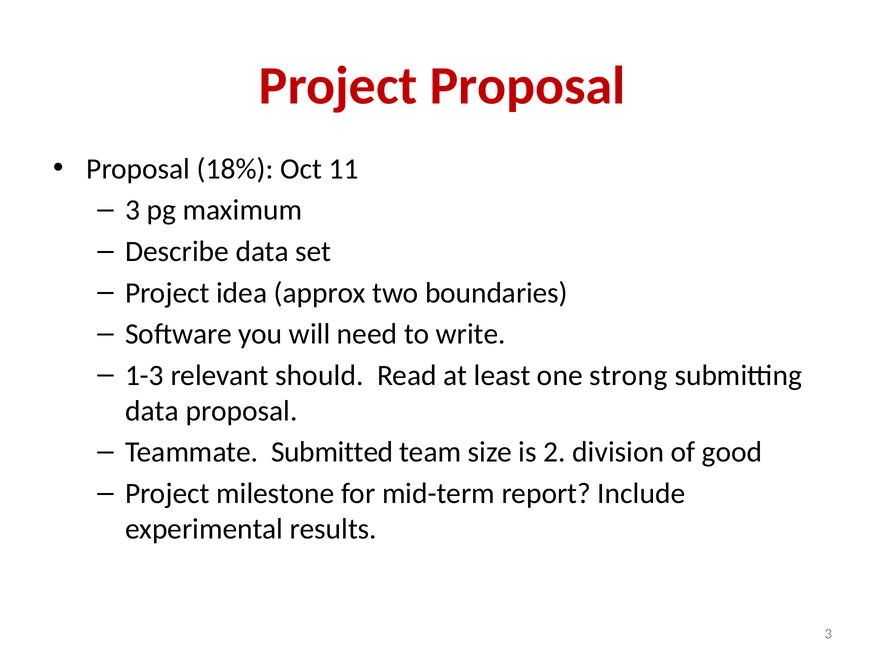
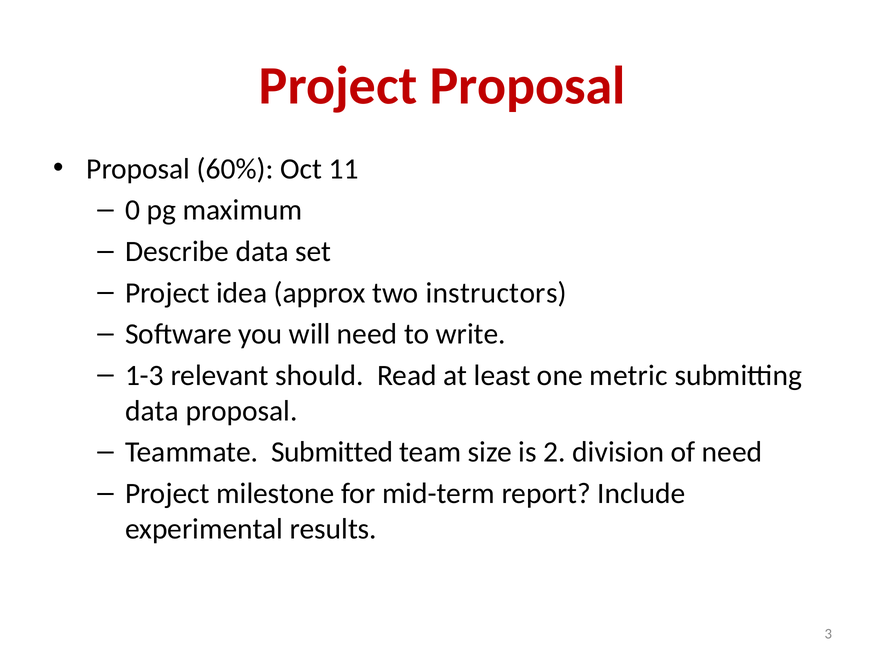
18%: 18% -> 60% (235, 169)
3: 3 -> 0 (132, 210)
boundaries: boundaries -> instructors (496, 293)
strong: strong -> metric (629, 375)
of good: good -> need (732, 452)
